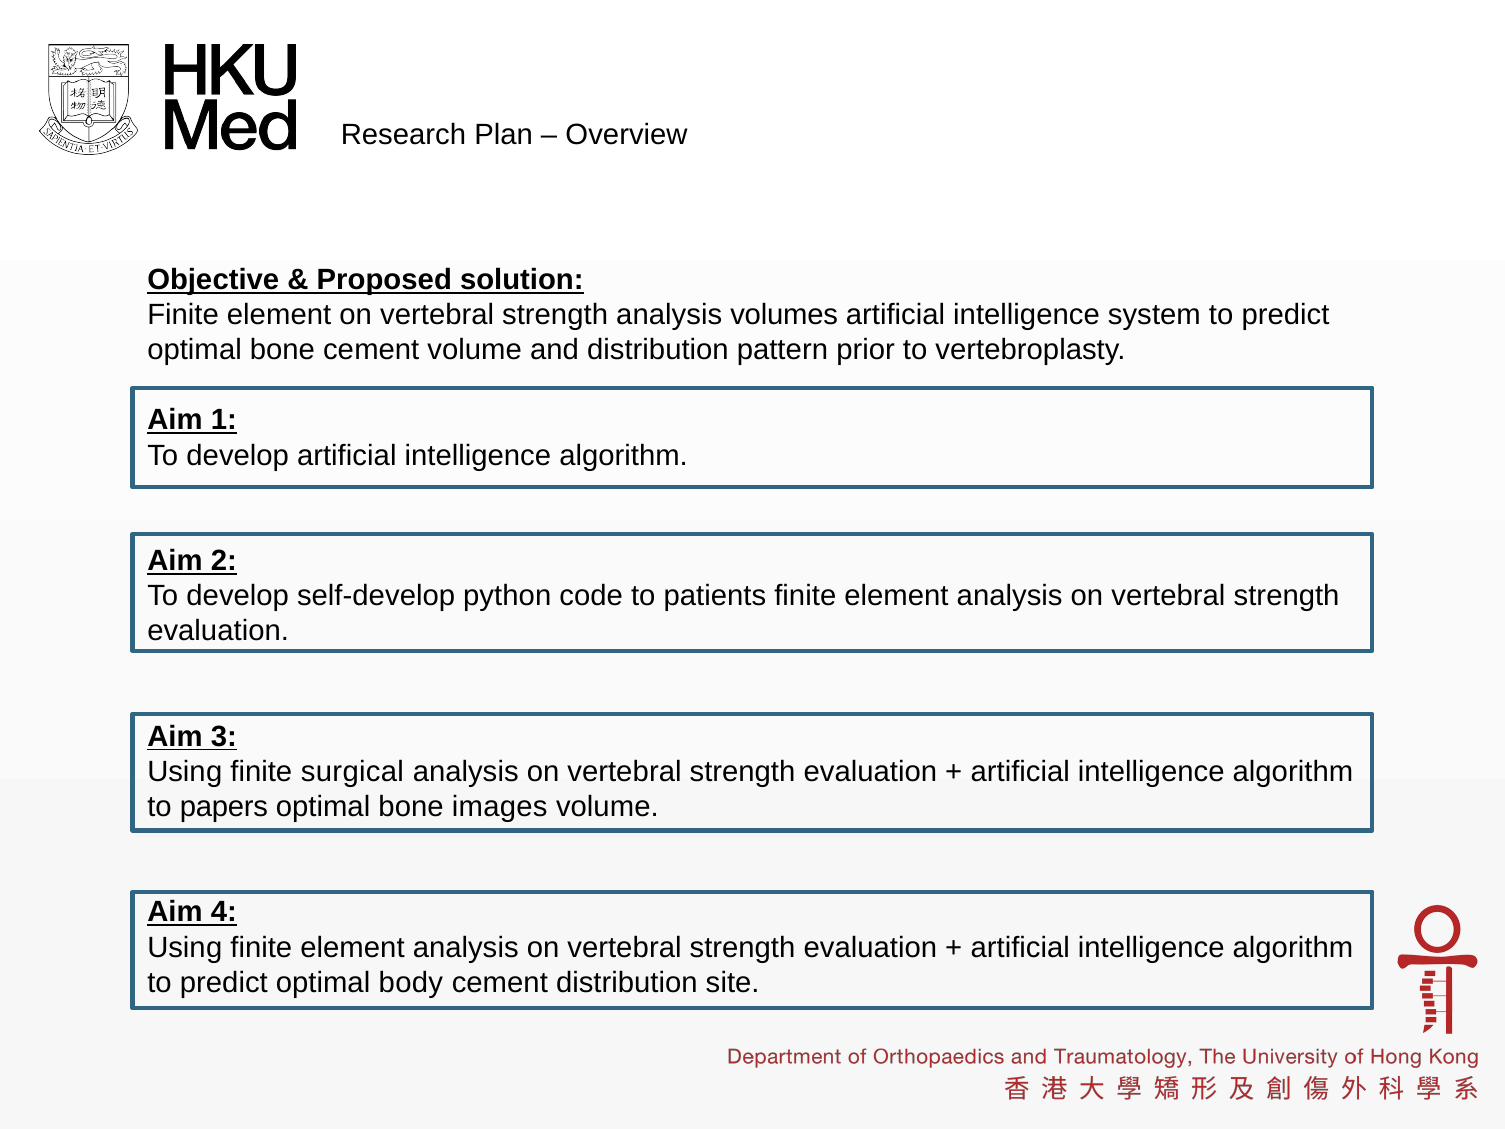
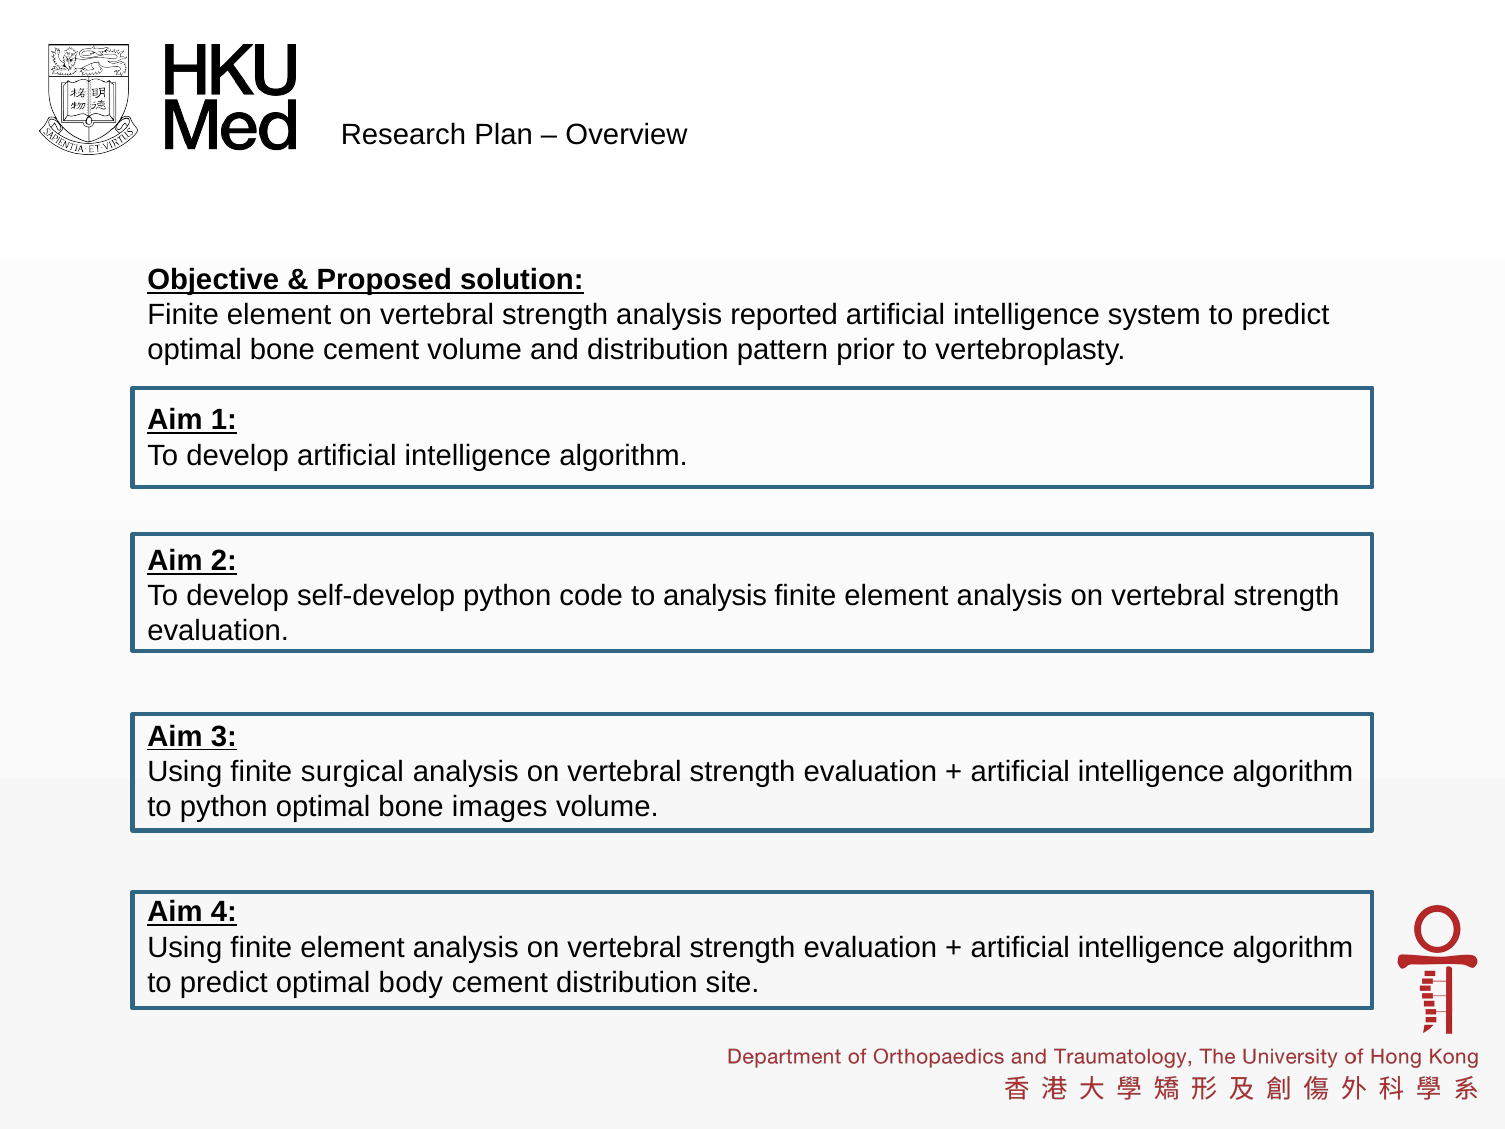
volumes: volumes -> reported (784, 315)
to patients: patients -> analysis (715, 596)
to papers: papers -> python (224, 807)
